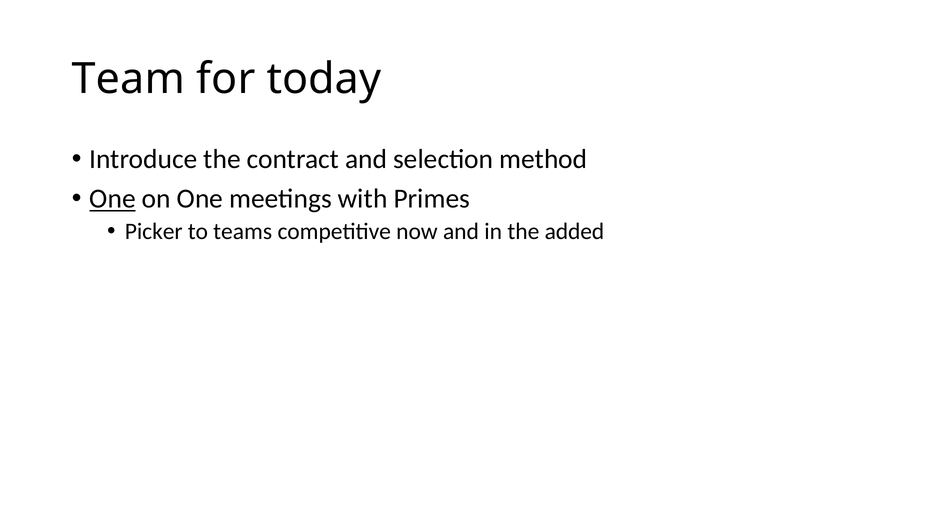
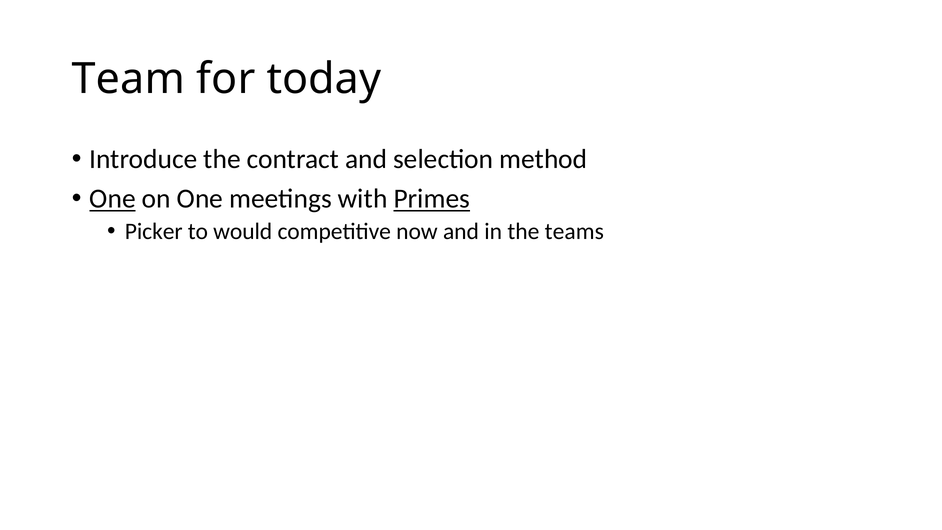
Primes underline: none -> present (432, 199)
teams: teams -> would (243, 231)
added: added -> teams (574, 231)
